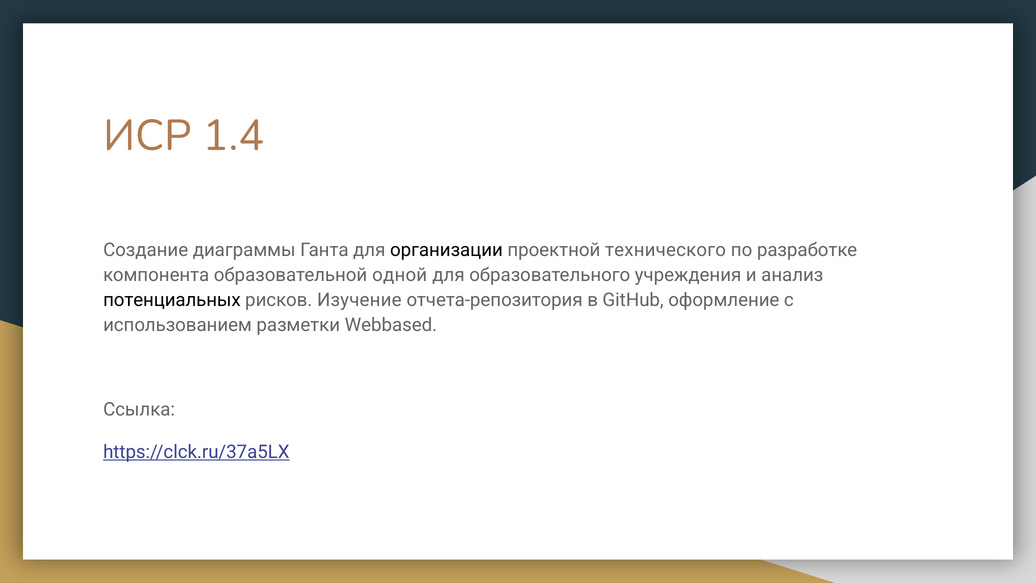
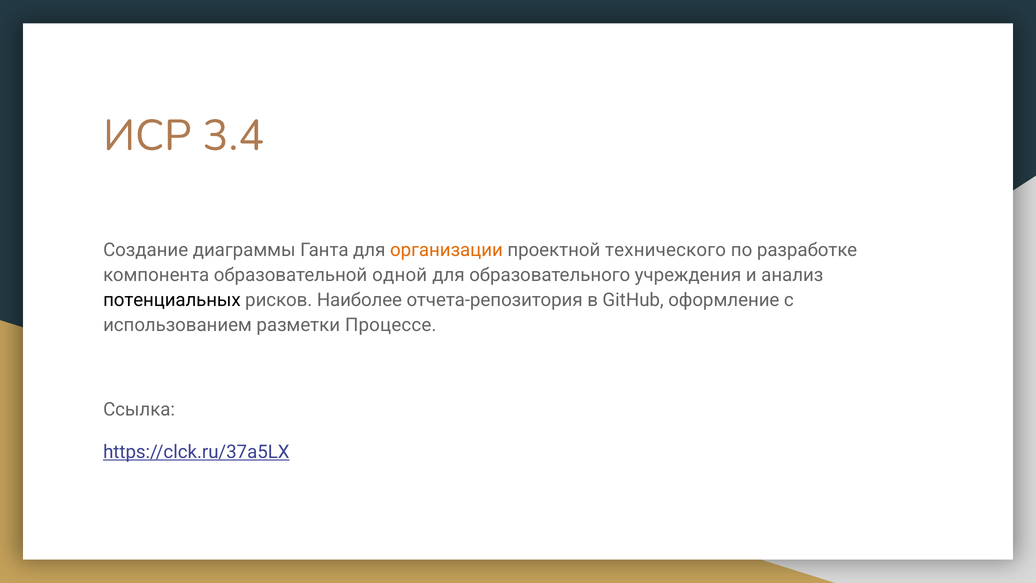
1.4: 1.4 -> 3.4 (233, 136)
организации colour: black -> orange (446, 250)
Изучение: Изучение -> Наиболее (359, 300)
Webbased: Webbased -> Процессе (391, 325)
